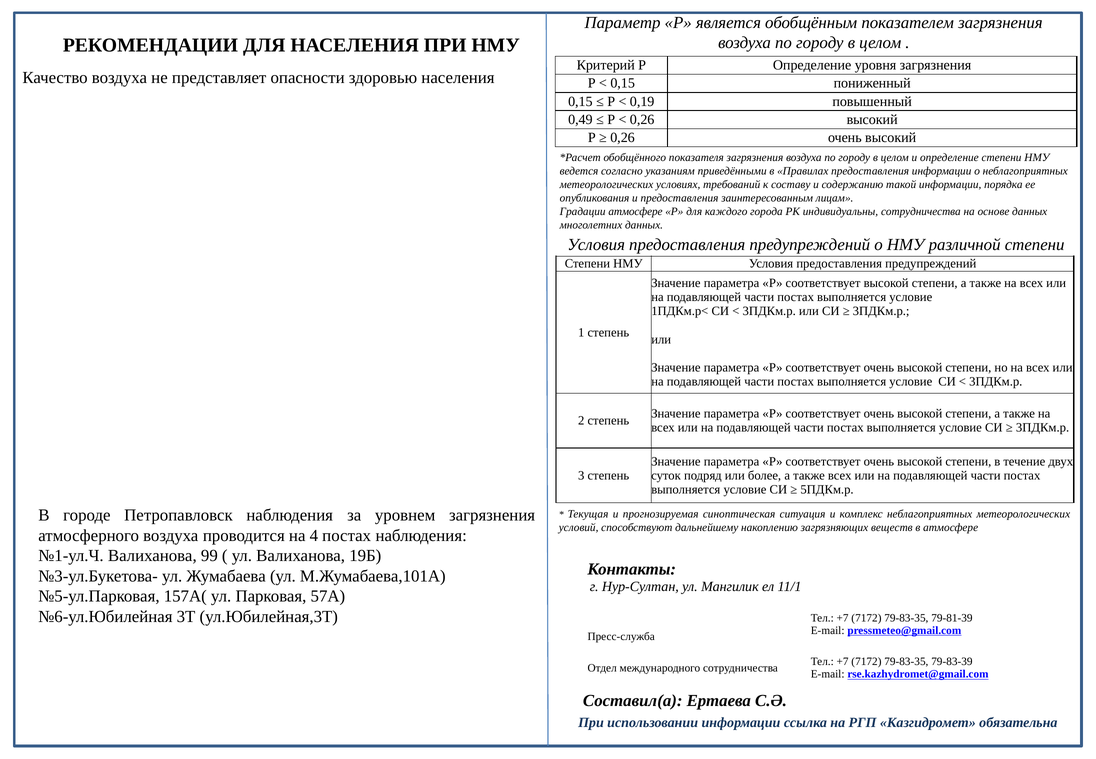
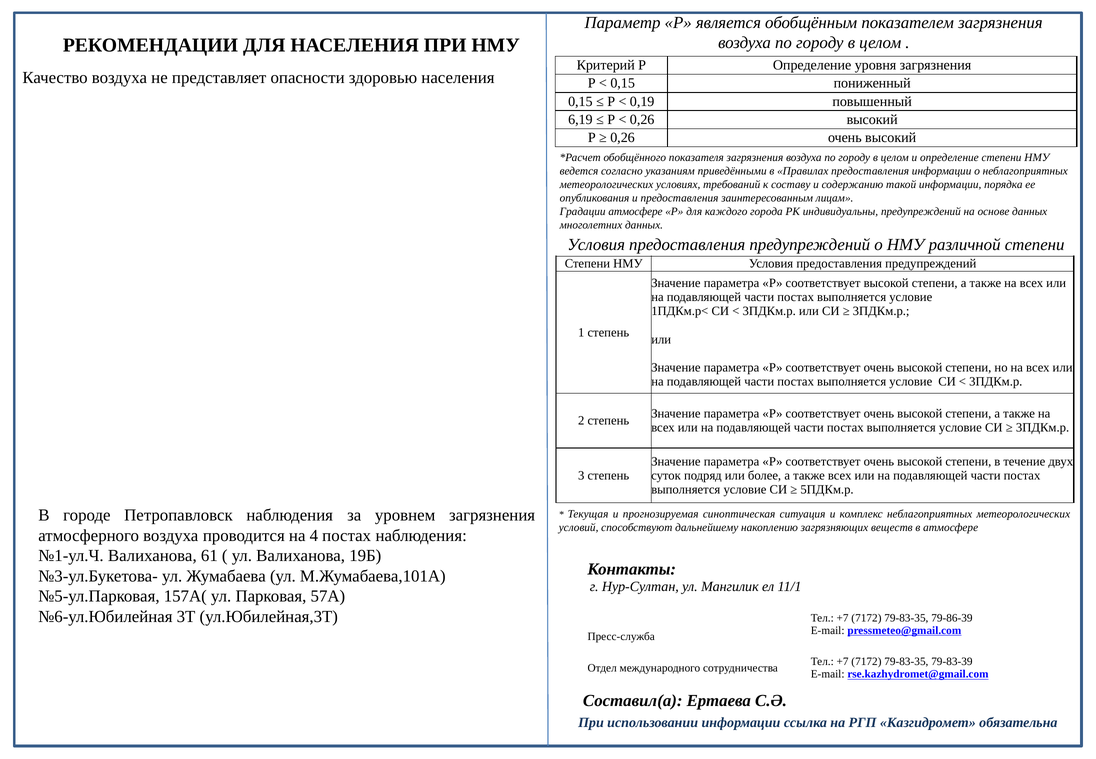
0,49: 0,49 -> 6,19 (580, 119)
индивидуальны сотрудничества: сотрудничества -> предупреждений (921, 211)
99: 99 -> 61 (209, 556)
79-81-39: 79-81-39 -> 79-86-39 (952, 618)
